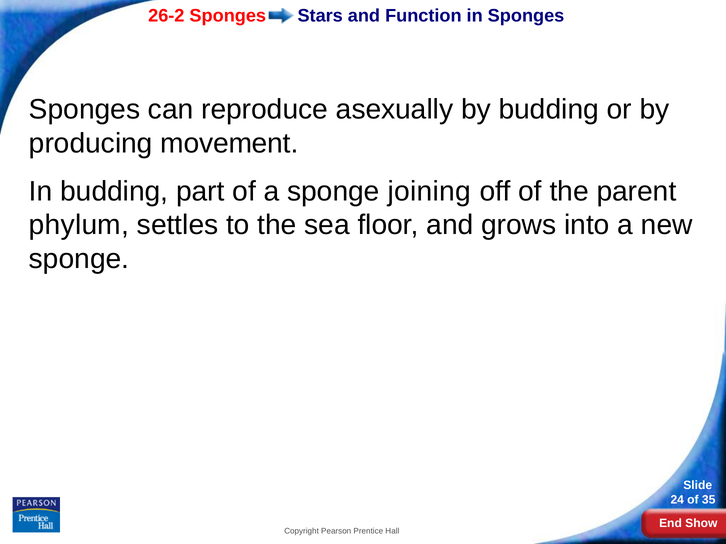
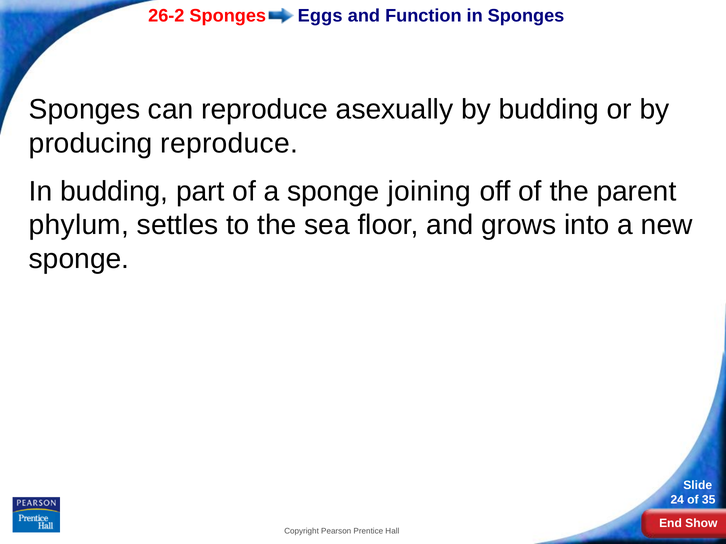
Stars: Stars -> Eggs (320, 16)
producing movement: movement -> reproduce (229, 143)
